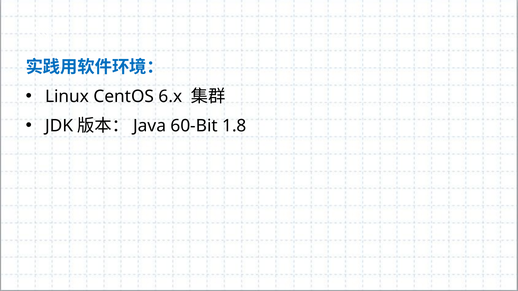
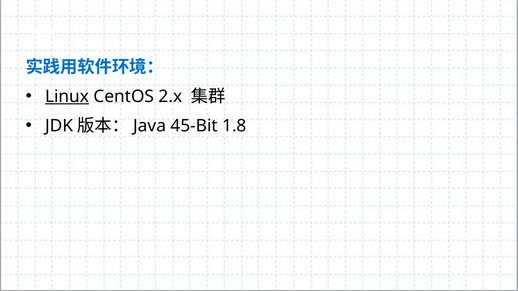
Linux underline: none -> present (67, 97)
6.x: 6.x -> 2.x (170, 97)
60-Bit: 60-Bit -> 45-Bit (194, 126)
